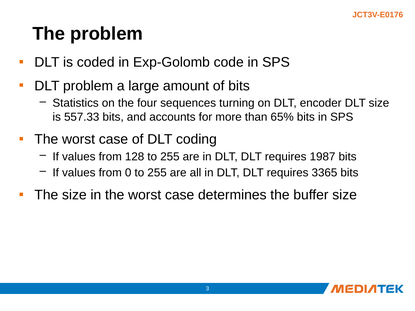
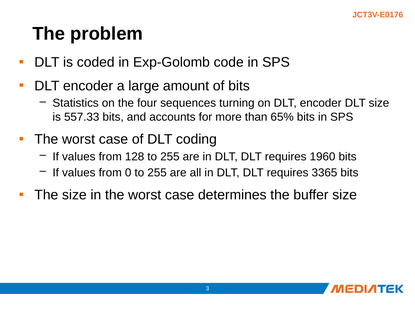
problem: problem -> encoder (88, 86)
1987: 1987 -> 1960 (323, 157)
